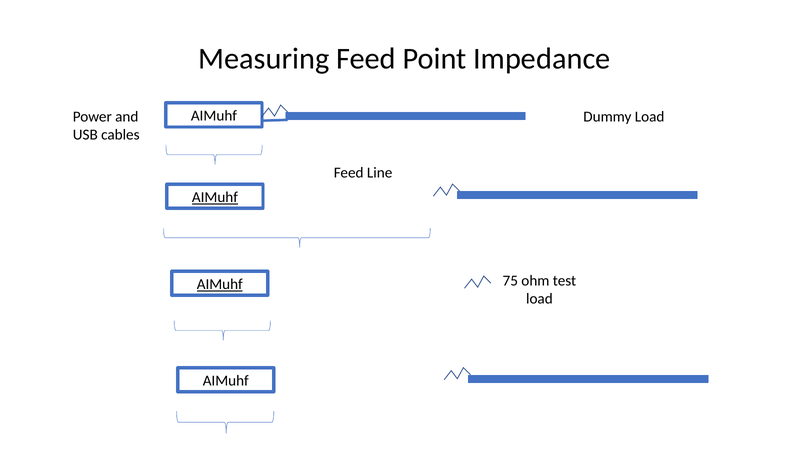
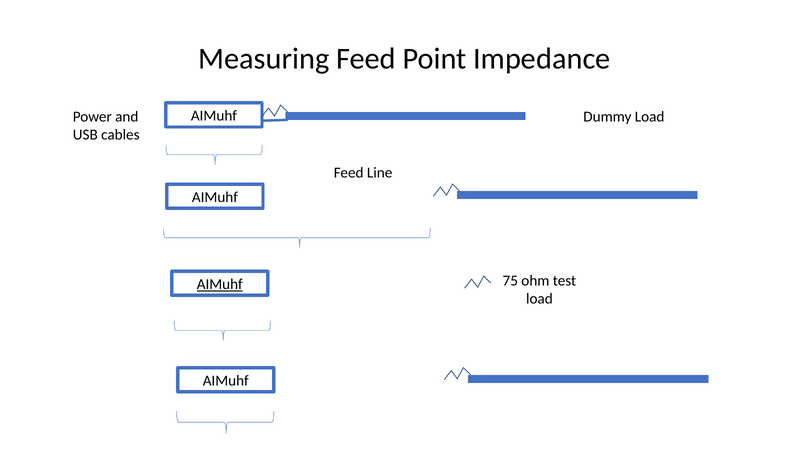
AIMuhf underline: present -> none (215, 197)
